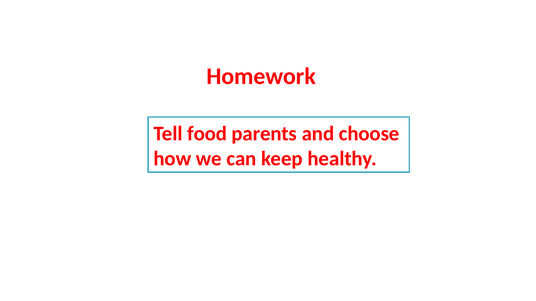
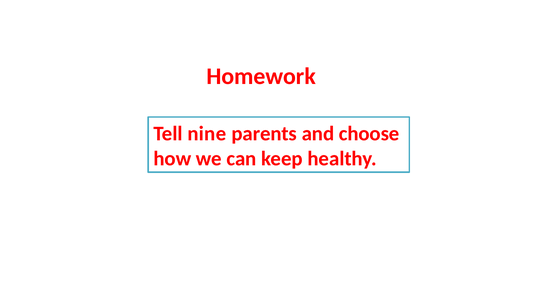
food: food -> nine (207, 134)
